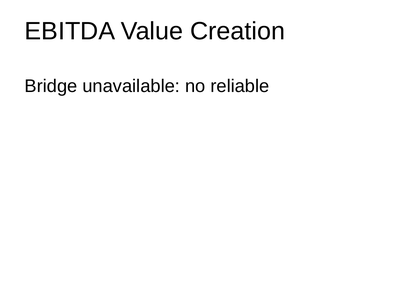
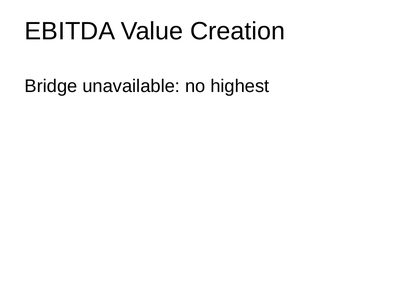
reliable: reliable -> highest (240, 86)
